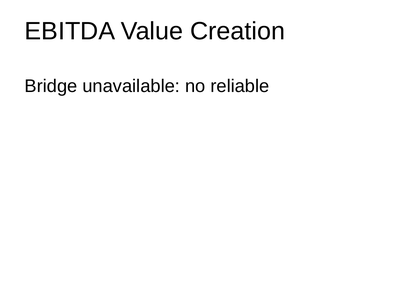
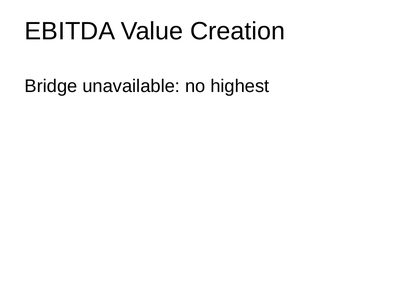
reliable: reliable -> highest (240, 86)
